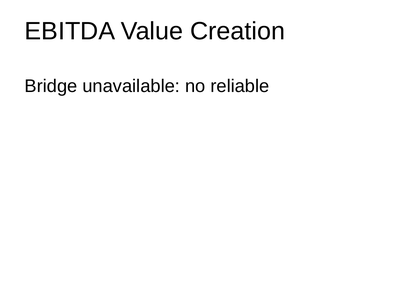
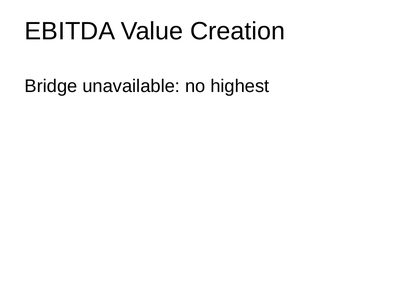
reliable: reliable -> highest (240, 86)
